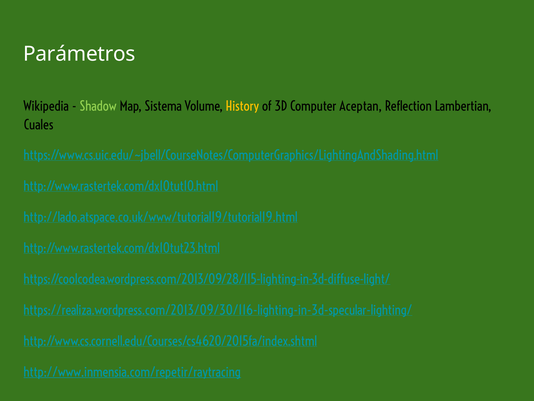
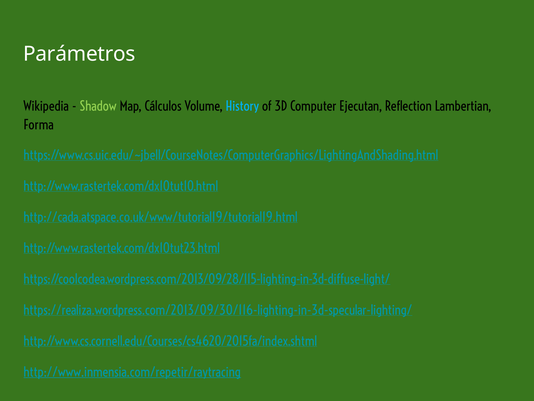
Sistema: Sistema -> Cálculos (163, 106)
History colour: yellow -> light blue (242, 106)
Aceptan: Aceptan -> Ejecutan (361, 106)
Cuales: Cuales -> Forma (39, 125)
http://lado.atspace.co.uk/www/tutorial19/tutorial19.html: http://lado.atspace.co.uk/www/tutorial19/tutorial19.html -> http://cada.atspace.co.uk/www/tutorial19/tutorial19.html (161, 217)
